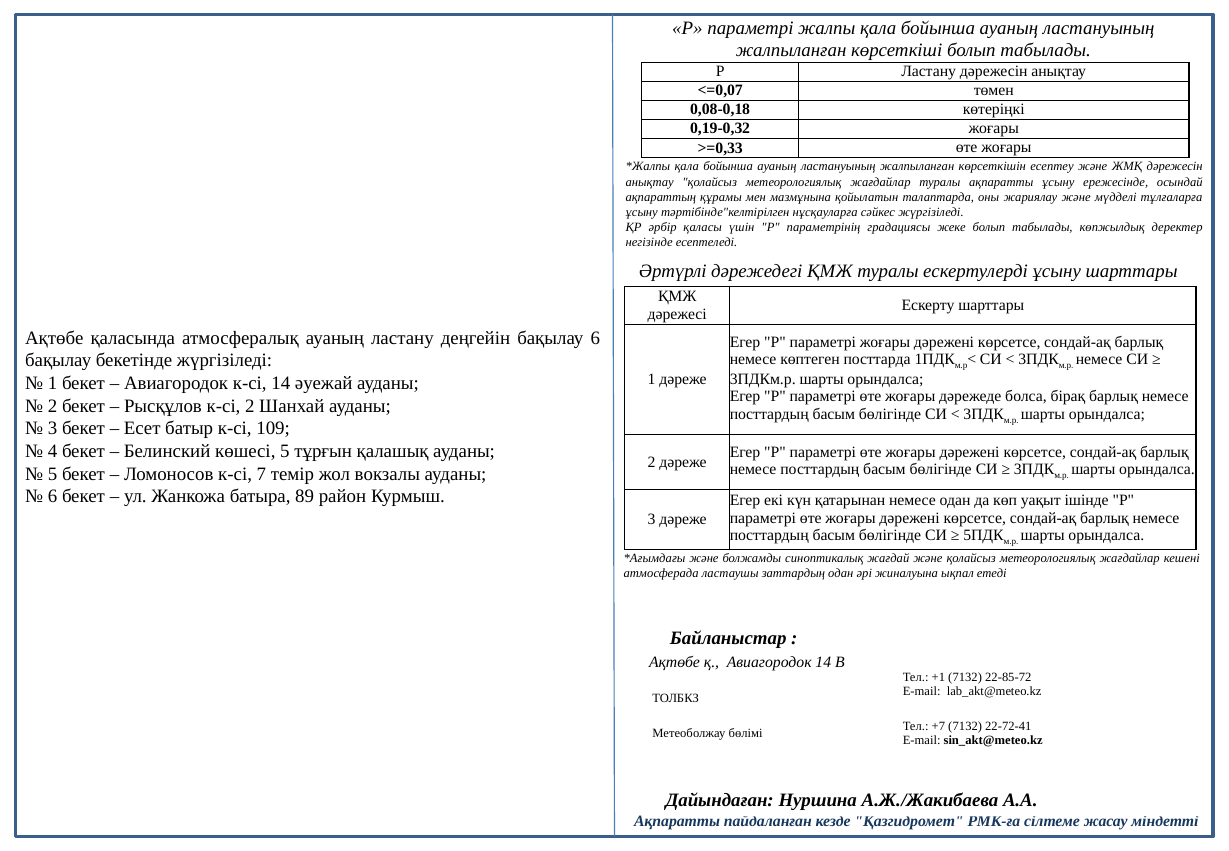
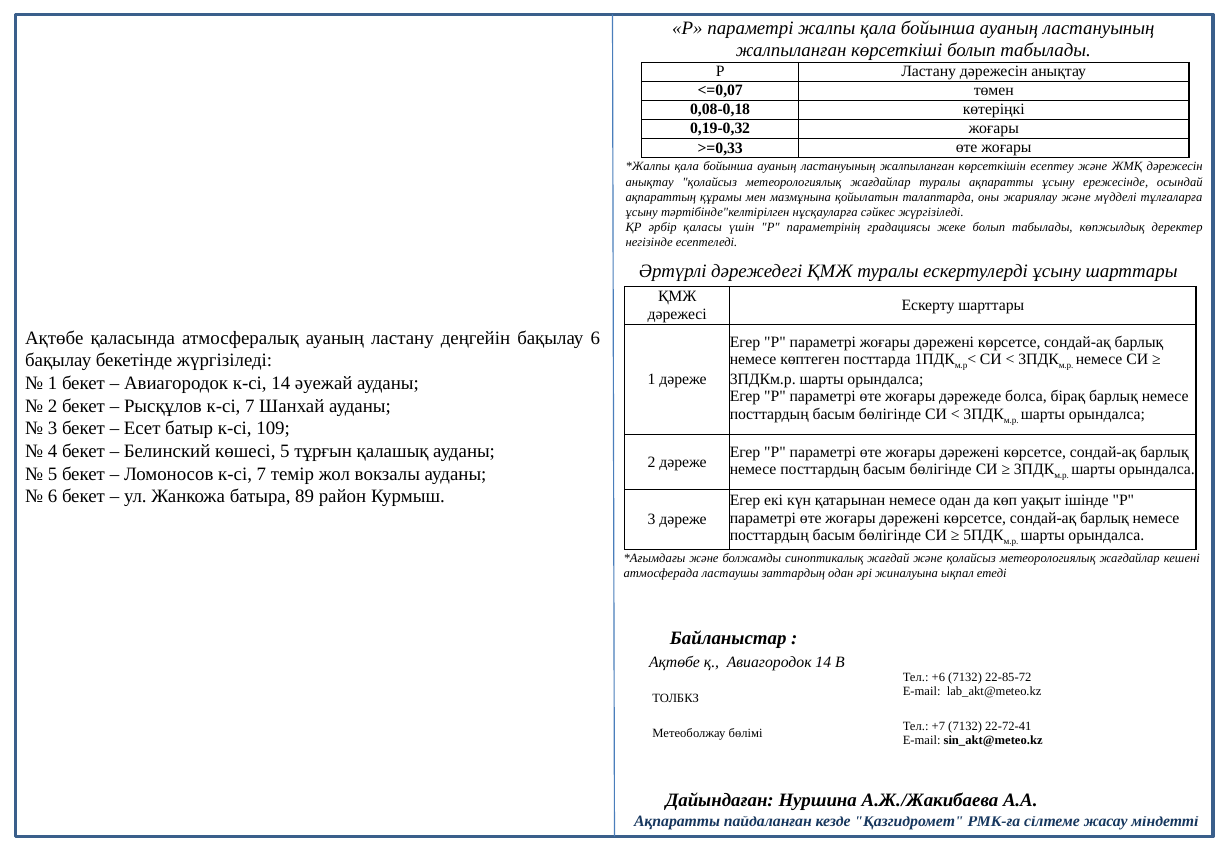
Рысқұлов к-сі 2: 2 -> 7 (250, 406)
+1: +1 -> +6 (938, 677)
